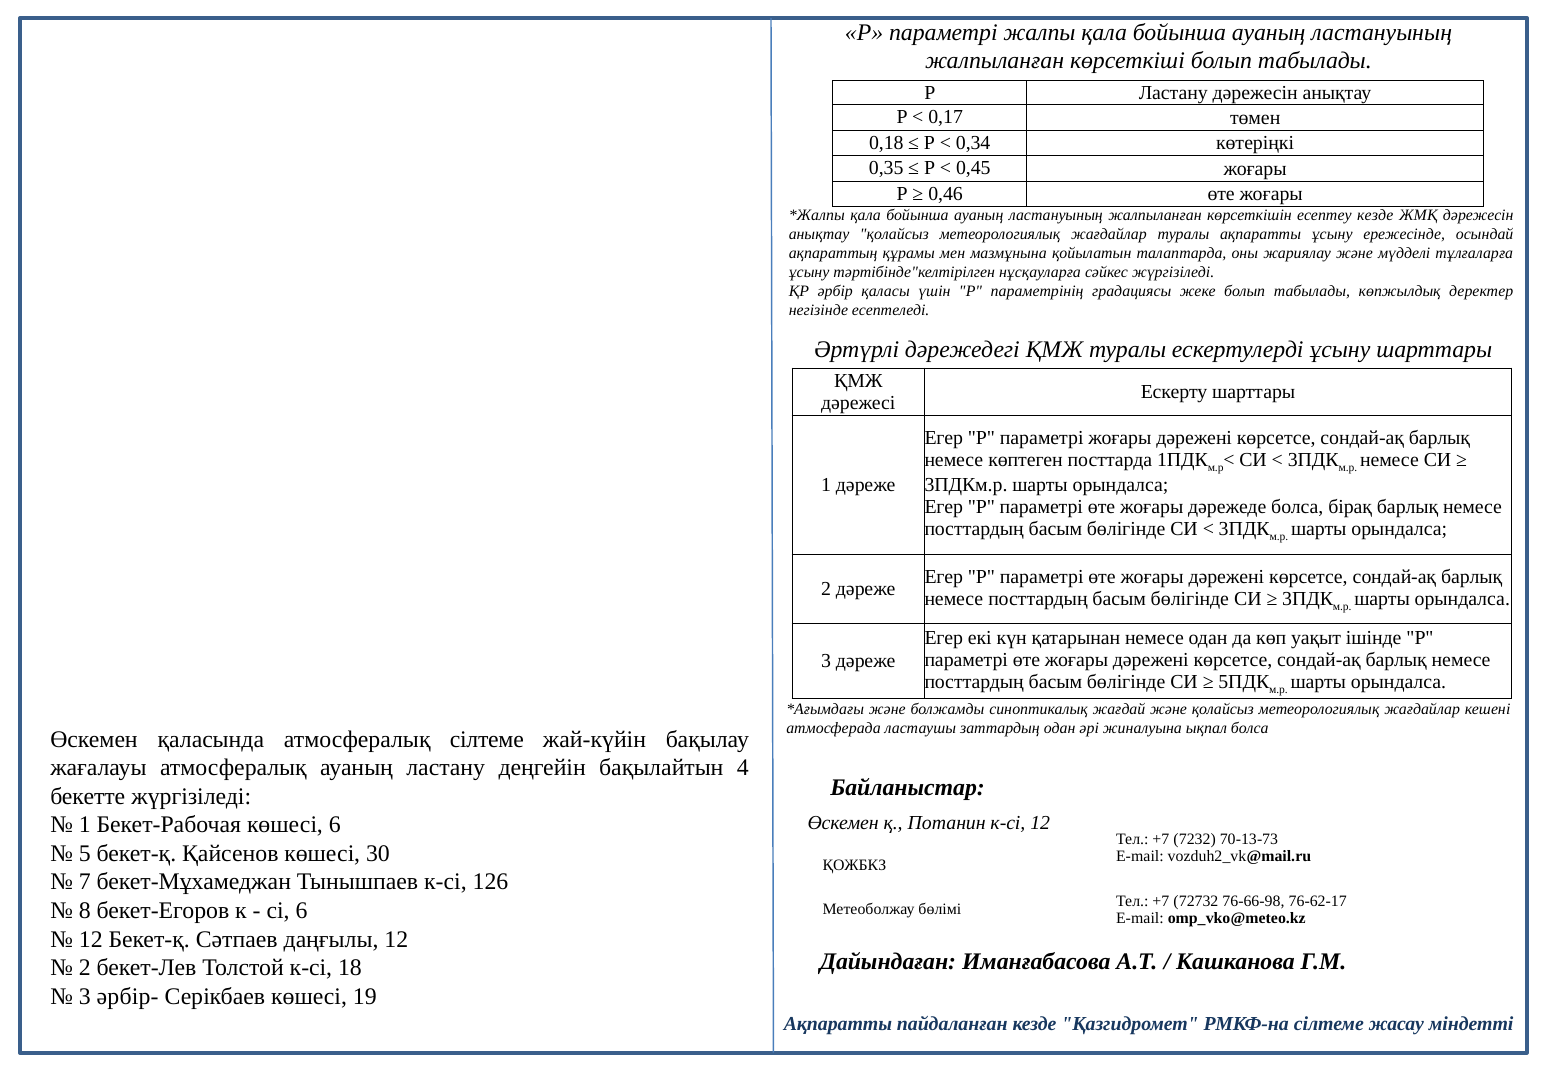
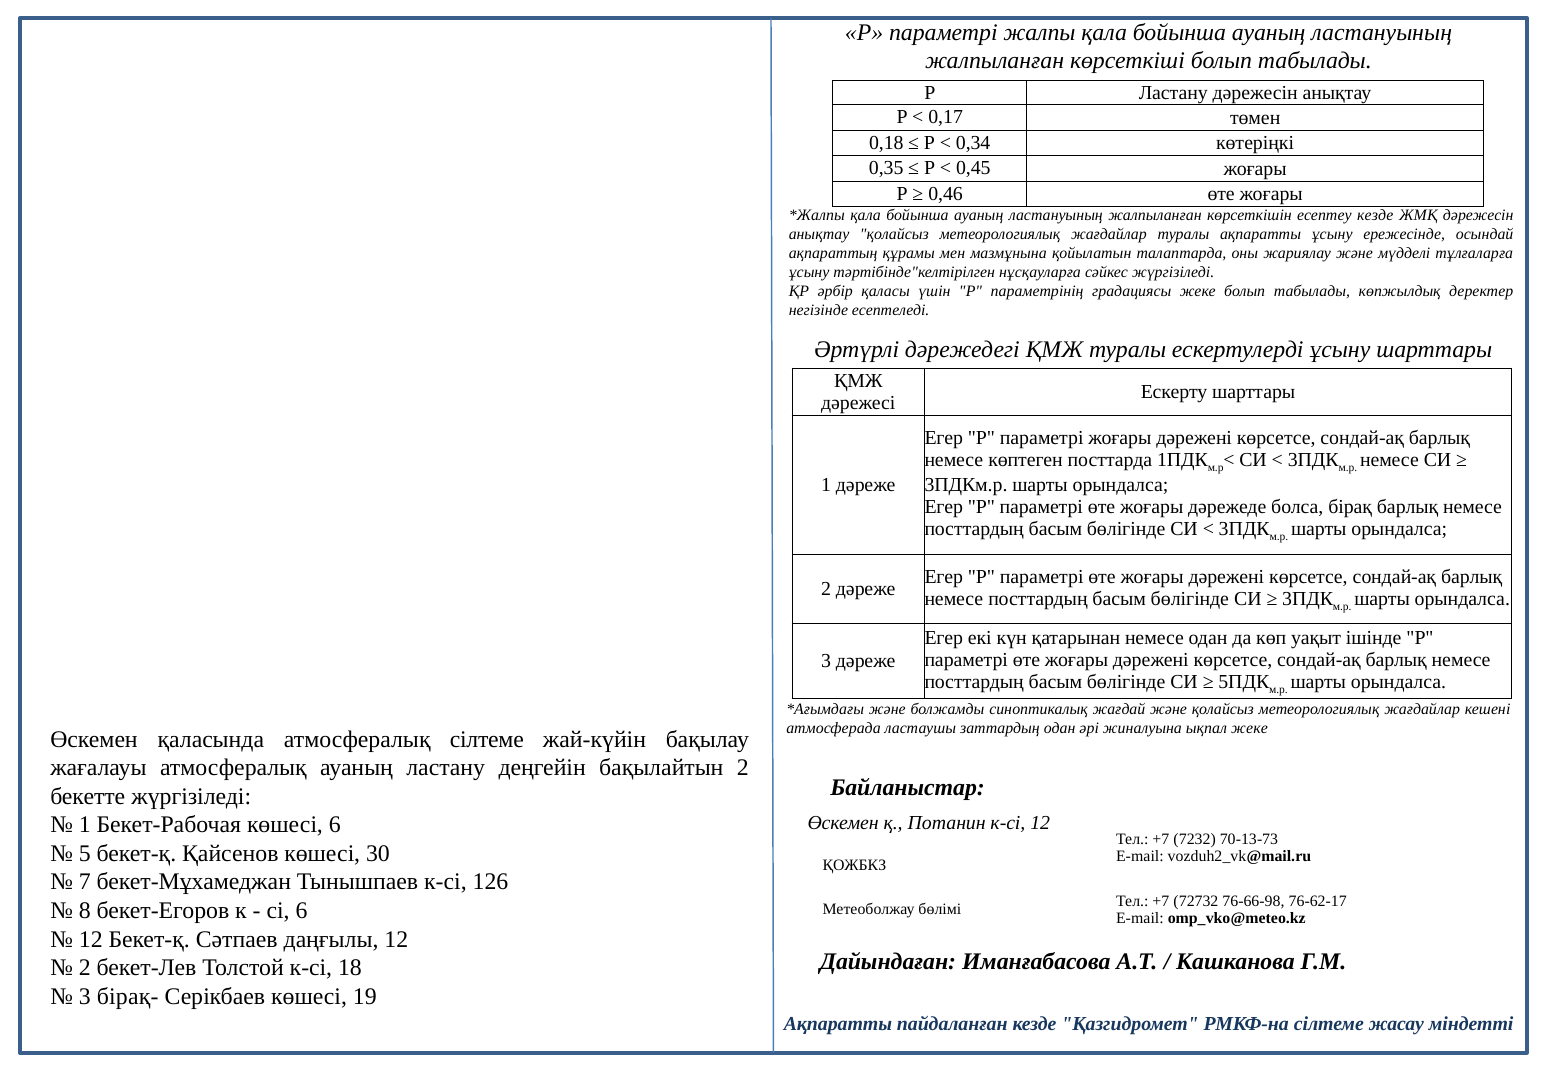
ықпал болса: болса -> жеке (1250, 728)
бақылайтын 4: 4 -> 2 (743, 768)
әрбір-: әрбір- -> бірақ- (128, 996)
